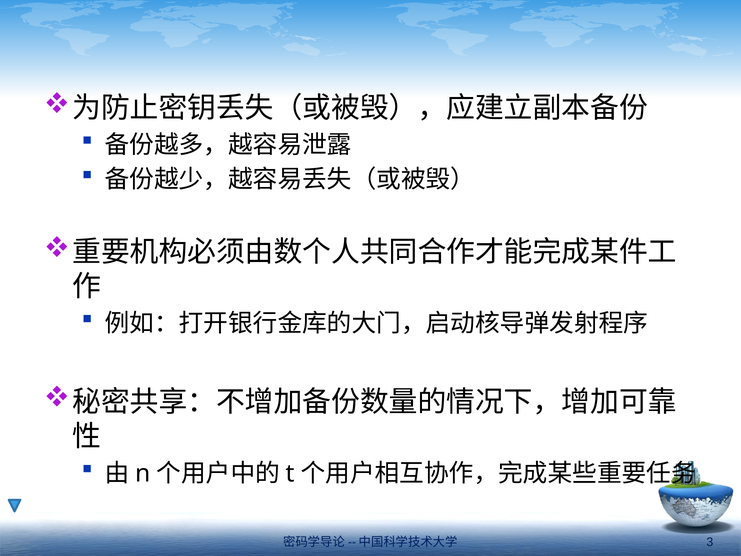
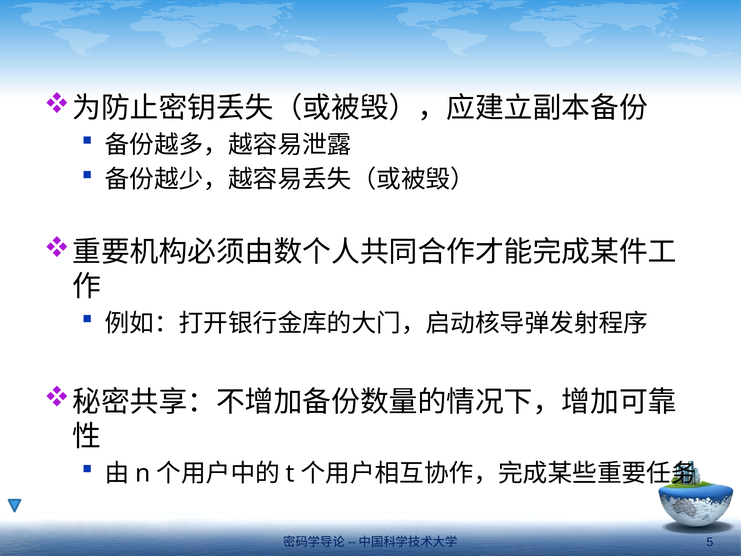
3: 3 -> 5 (710, 542)
